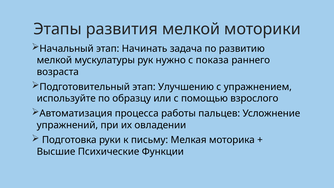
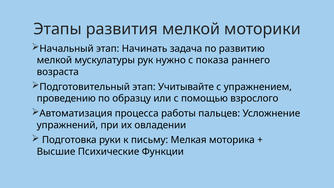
Улучшению: Улучшению -> Учитывайте (186, 87)
используйте: используйте -> проведению (66, 98)
